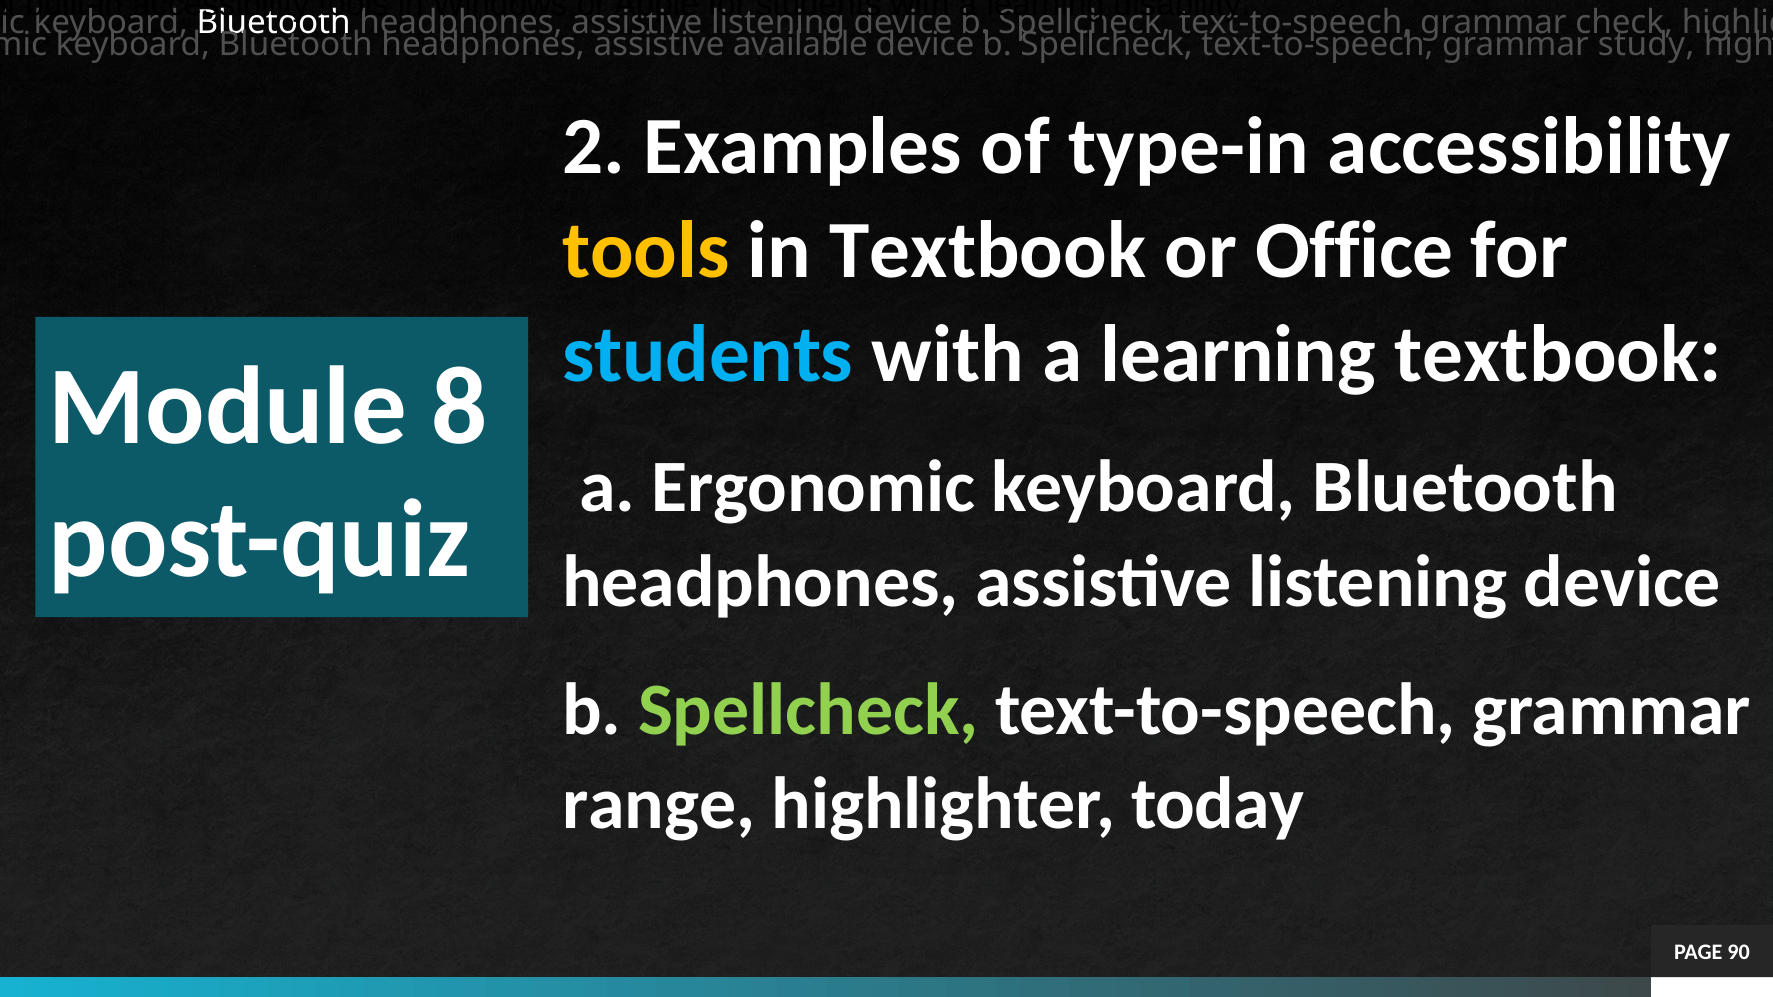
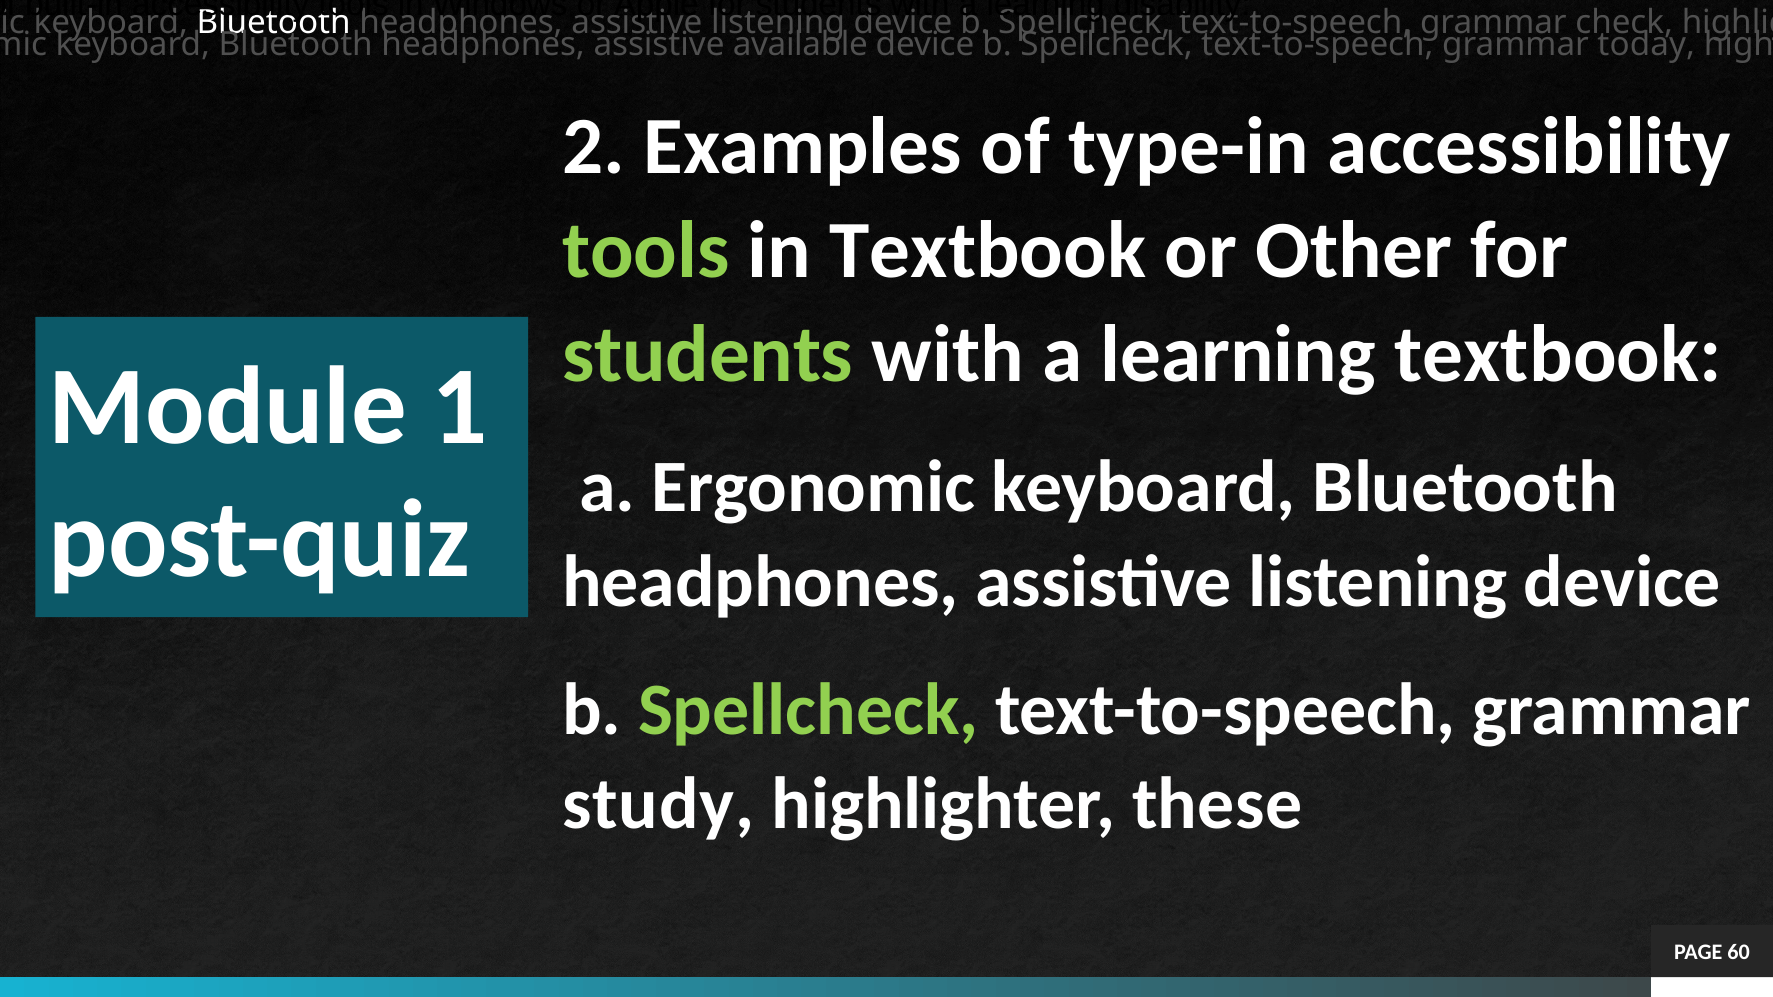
study: study -> today (1646, 45)
tools colour: yellow -> light green (646, 251)
Office: Office -> Other (1354, 251)
students colour: light blue -> light green (708, 355)
8: 8 -> 1 (460, 407)
range: range -> study (658, 805)
today: today -> these (1217, 805)
90: 90 -> 60 (1739, 953)
